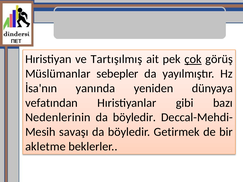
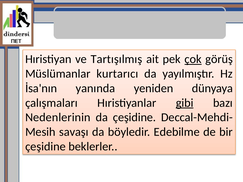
sebepler: sebepler -> kurtarıcı (117, 74)
vefatından: vefatından -> çalışmaları (51, 103)
gibi underline: none -> present (185, 103)
böyledir: böyledir -> çeşidine (134, 118)
Getirmek: Getirmek -> Edebilme (177, 132)
akletme: akletme -> çeşidine (45, 147)
